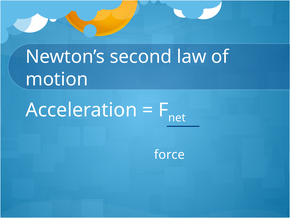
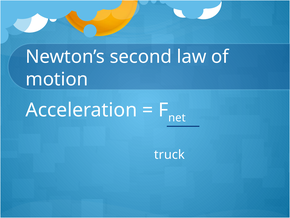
force: force -> truck (169, 154)
